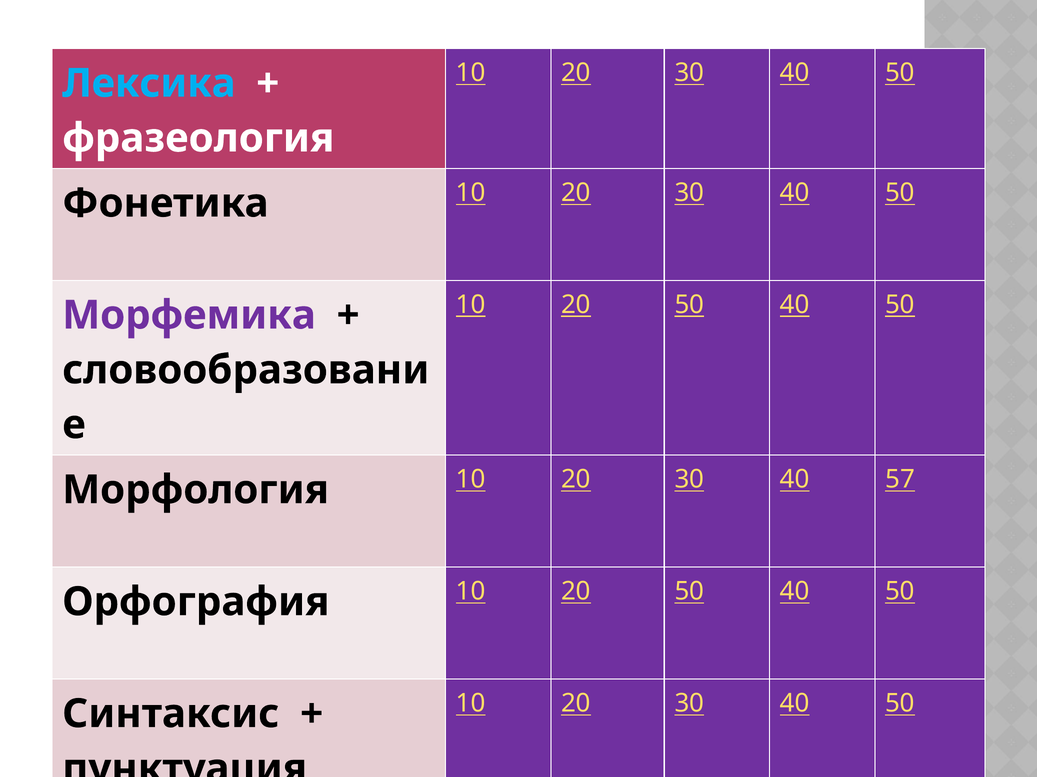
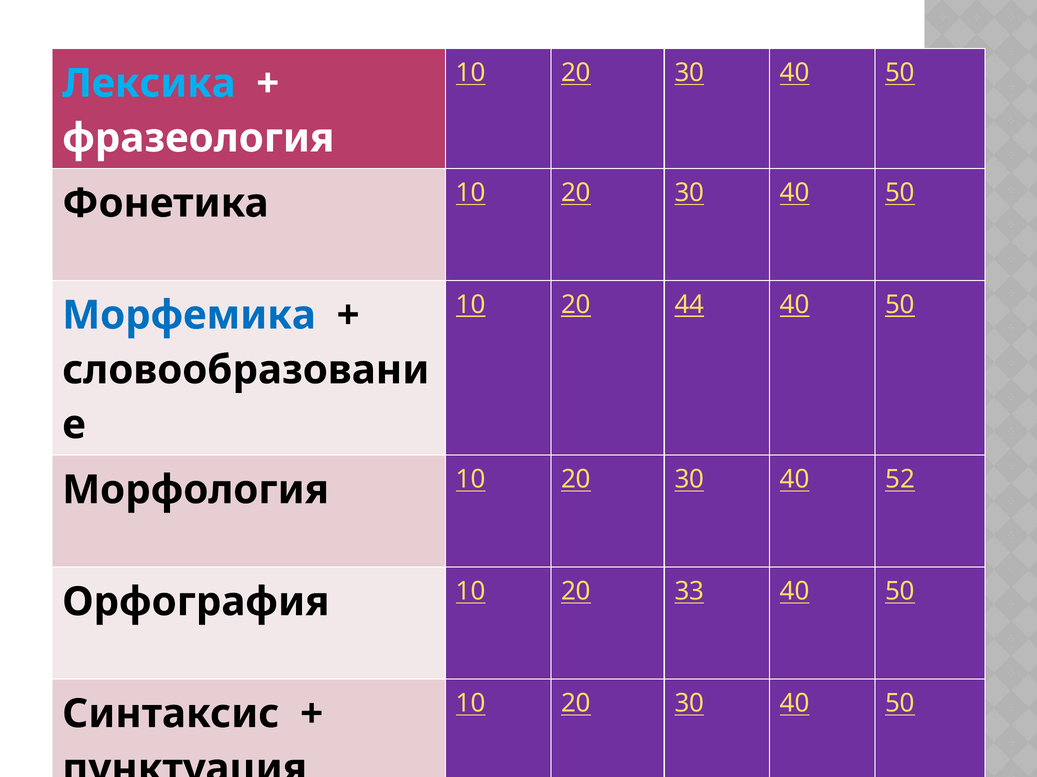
50: 50 -> 44 (689, 305)
Морфемика colour: purple -> blue (189, 316)
57: 57 -> 52 (900, 480)
Орфография 10 20 50: 50 -> 33 (689, 592)
